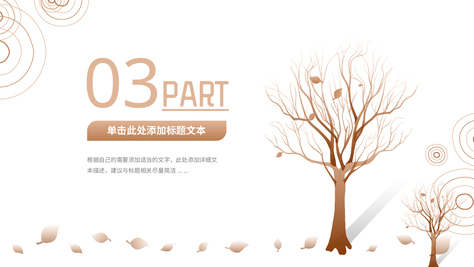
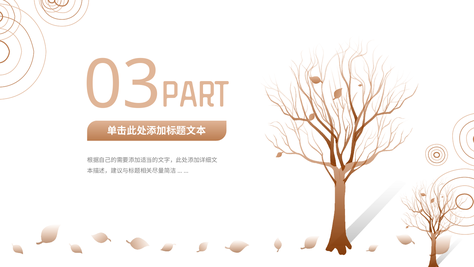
PART underline: present -> none (195, 95)
